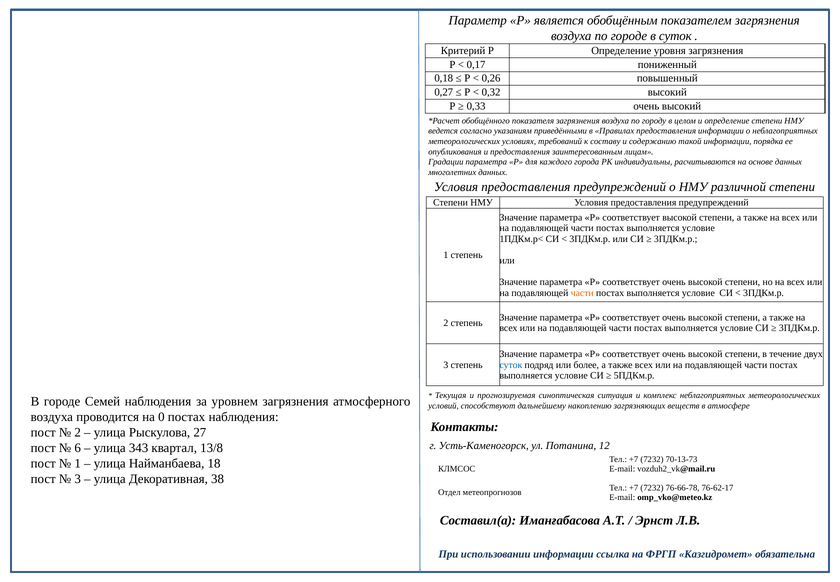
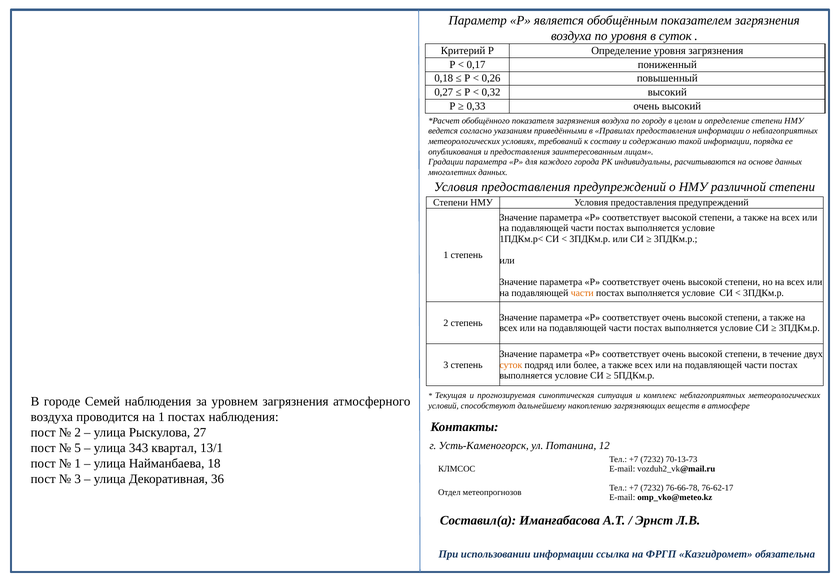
по городе: городе -> уровня (629, 36)
суток colour: blue -> orange (511, 365)
на 0: 0 -> 1 (161, 417)
6: 6 -> 5 (78, 448)
13/8: 13/8 -> 13/1 (212, 448)
38: 38 -> 36 (218, 479)
